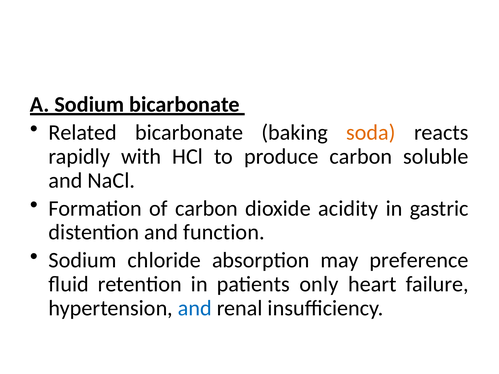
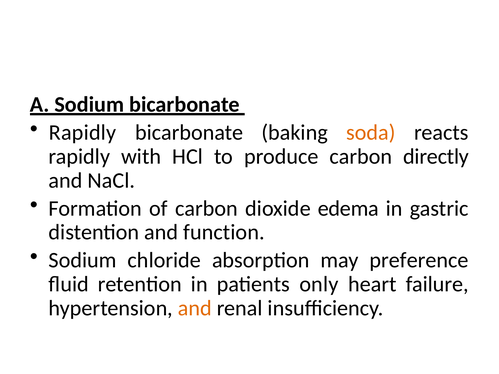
Related: Related -> Rapidly (83, 133)
soluble: soluble -> directly (436, 157)
acidity: acidity -> edema (348, 209)
and colour: blue -> orange (195, 308)
